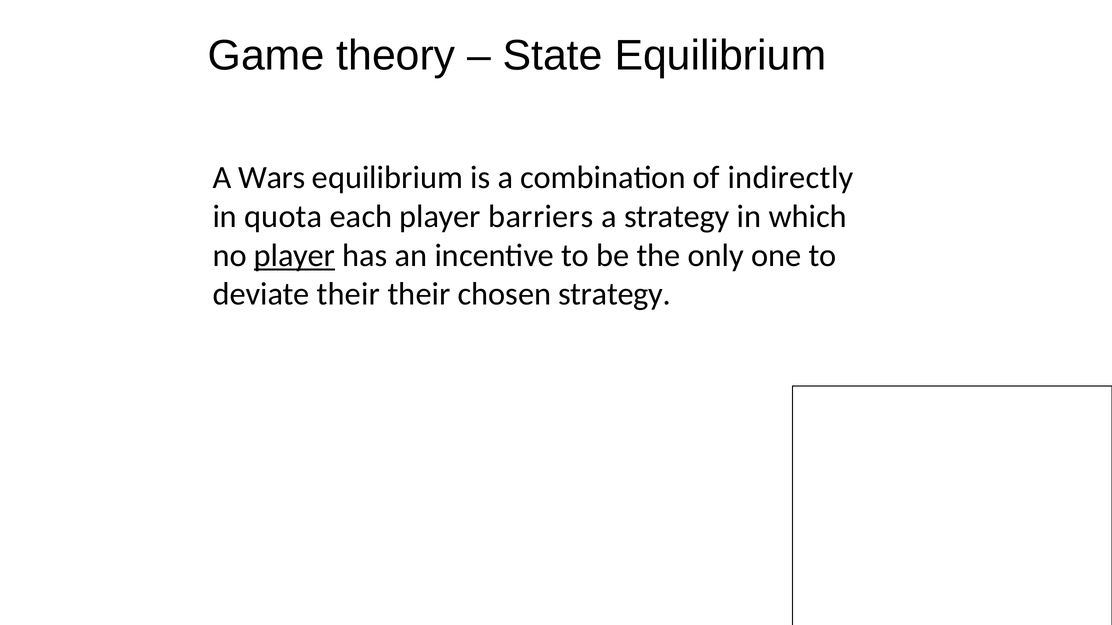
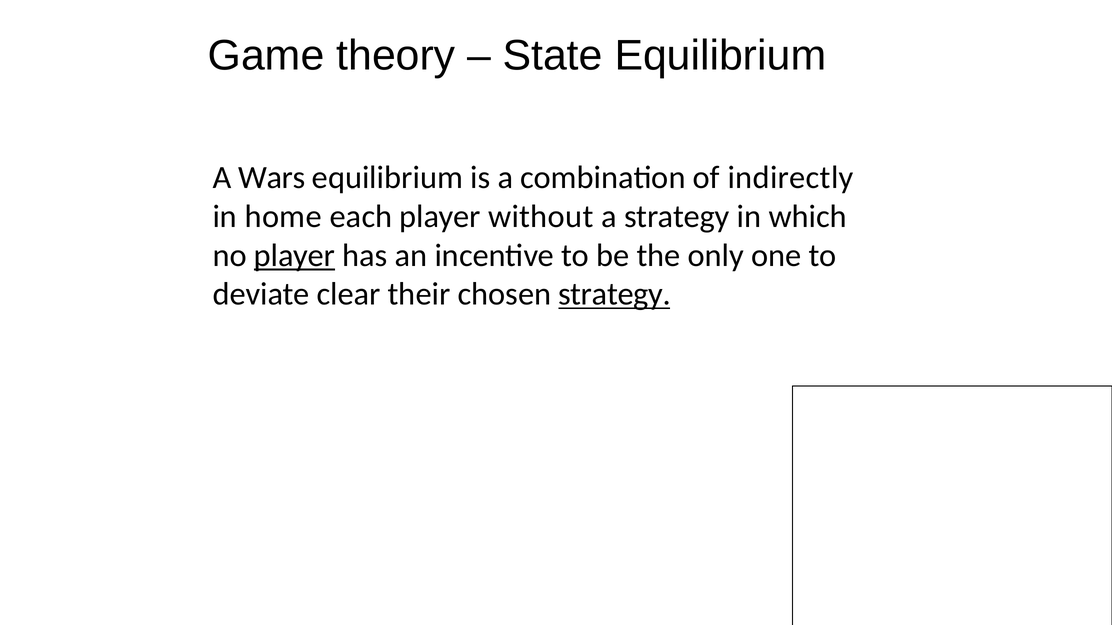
quota: quota -> home (283, 217)
barriers: barriers -> without (541, 217)
deviate their: their -> clear (349, 295)
strategy underline: none -> present (614, 295)
